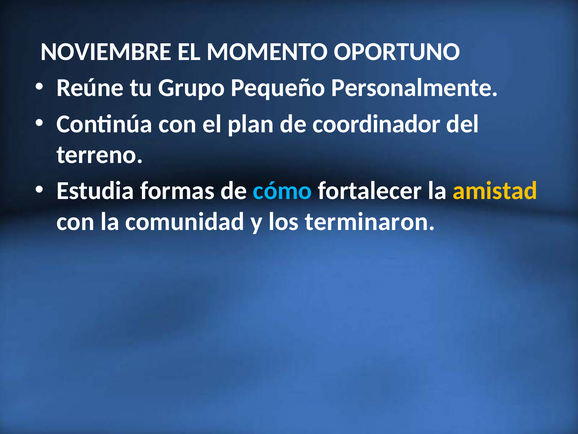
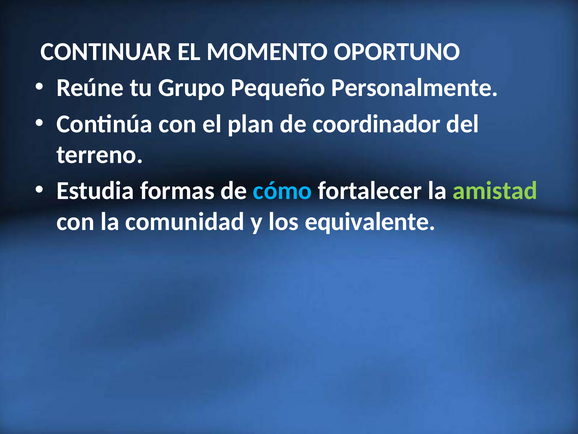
NOVIEMBRE: NOVIEMBRE -> CONTINUAR (106, 52)
amistad colour: yellow -> light green (495, 191)
terminaron: terminaron -> equivalente (370, 221)
